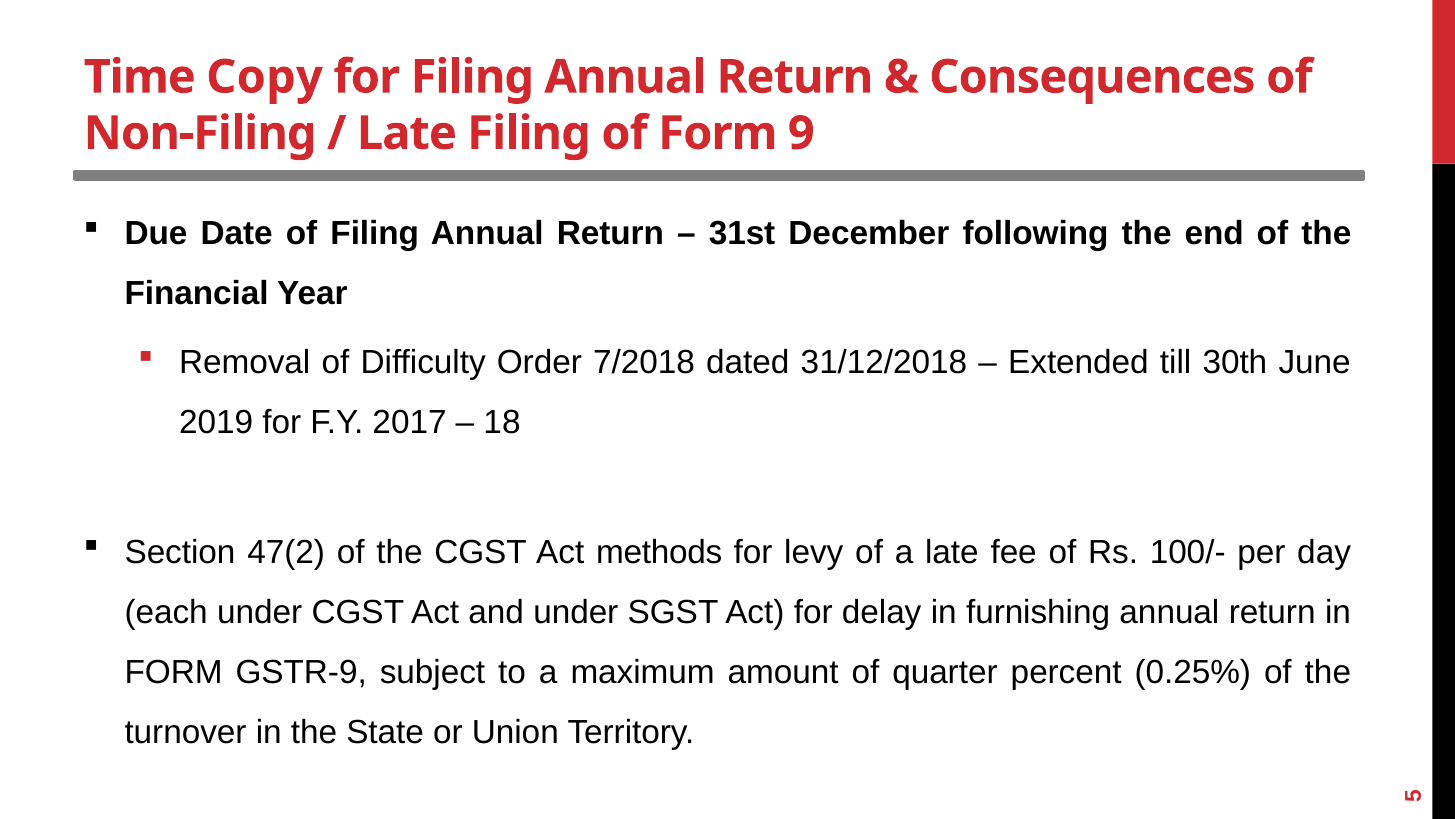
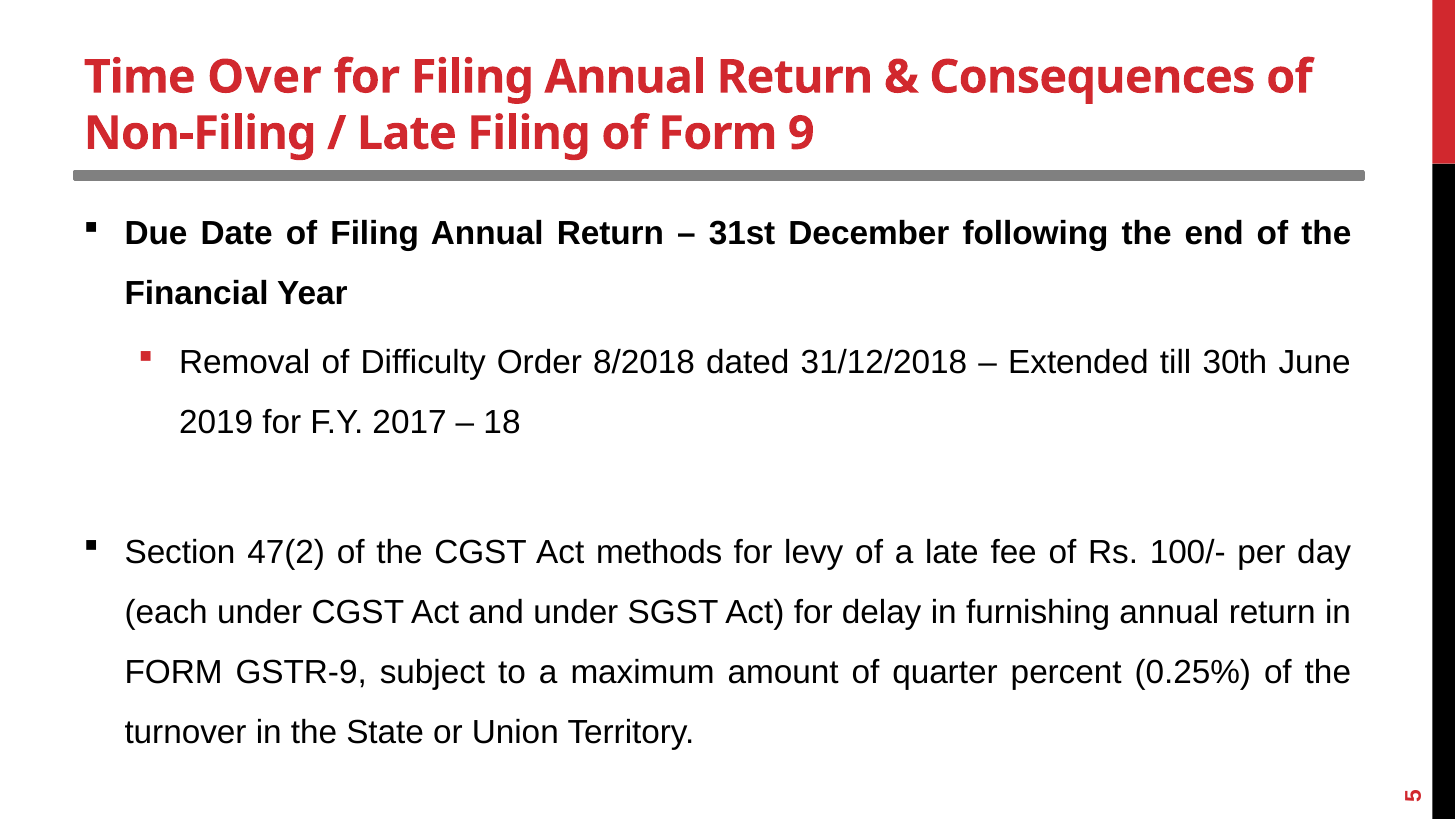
Copy: Copy -> Over (264, 77)
7/2018: 7/2018 -> 8/2018 (644, 363)
